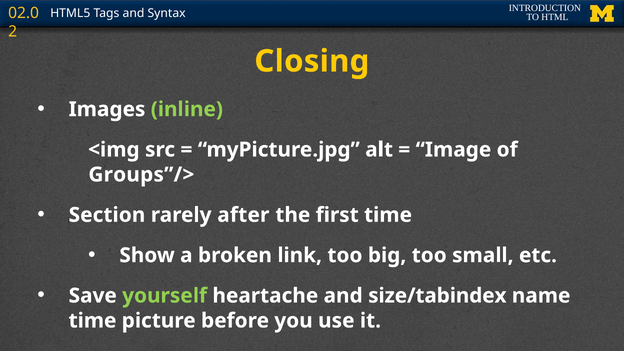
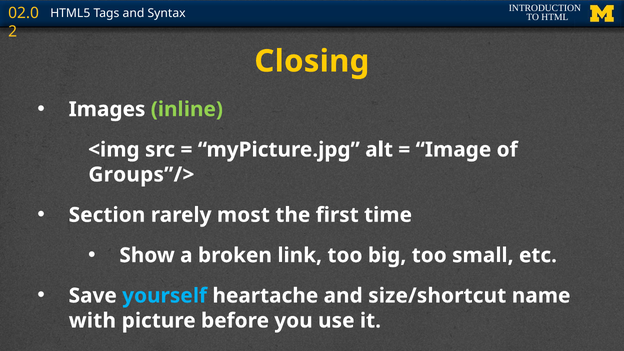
after: after -> most (243, 215)
yourself colour: light green -> light blue (165, 296)
size/tabindex: size/tabindex -> size/shortcut (437, 296)
time: time -> with (92, 321)
